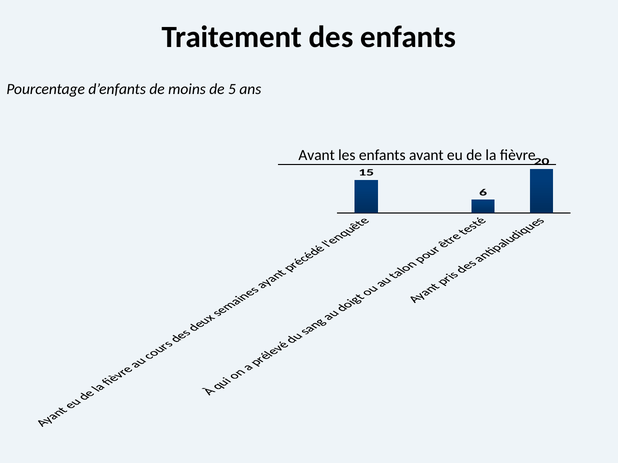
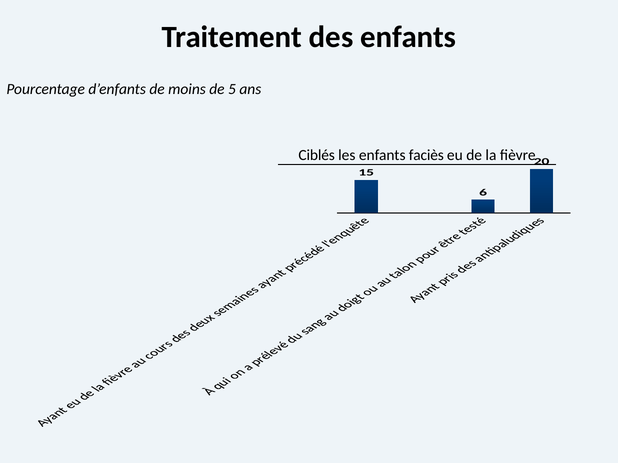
Avant: Avant -> Ciblés (317, 155)
les enfants avant: avant -> faciès (426, 155)
